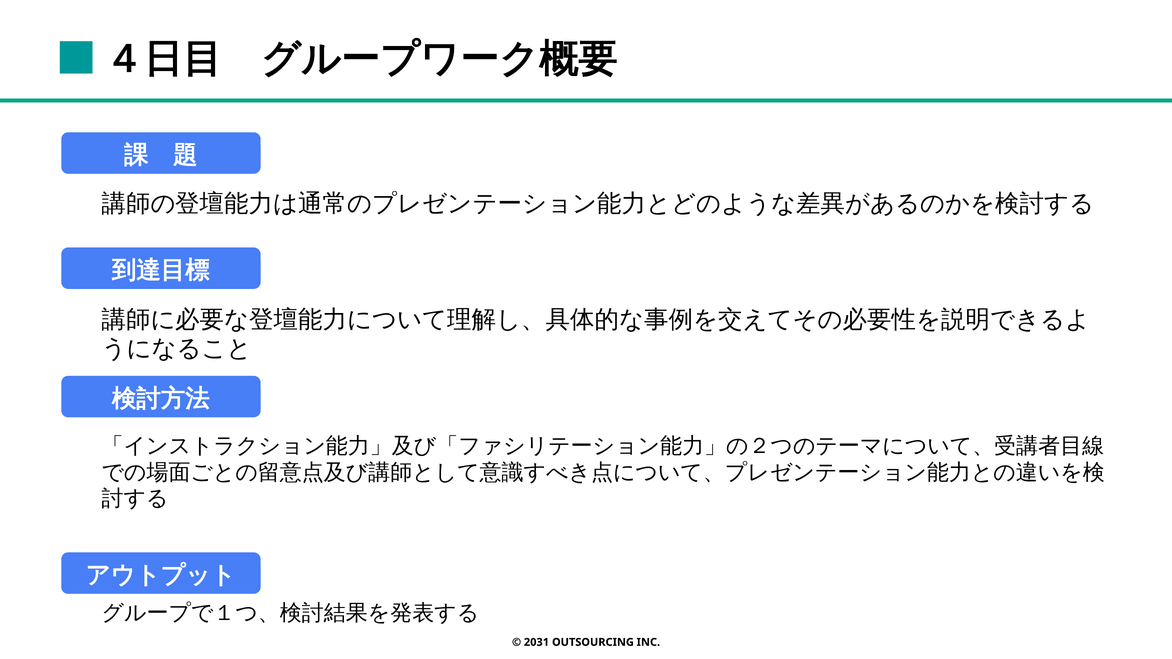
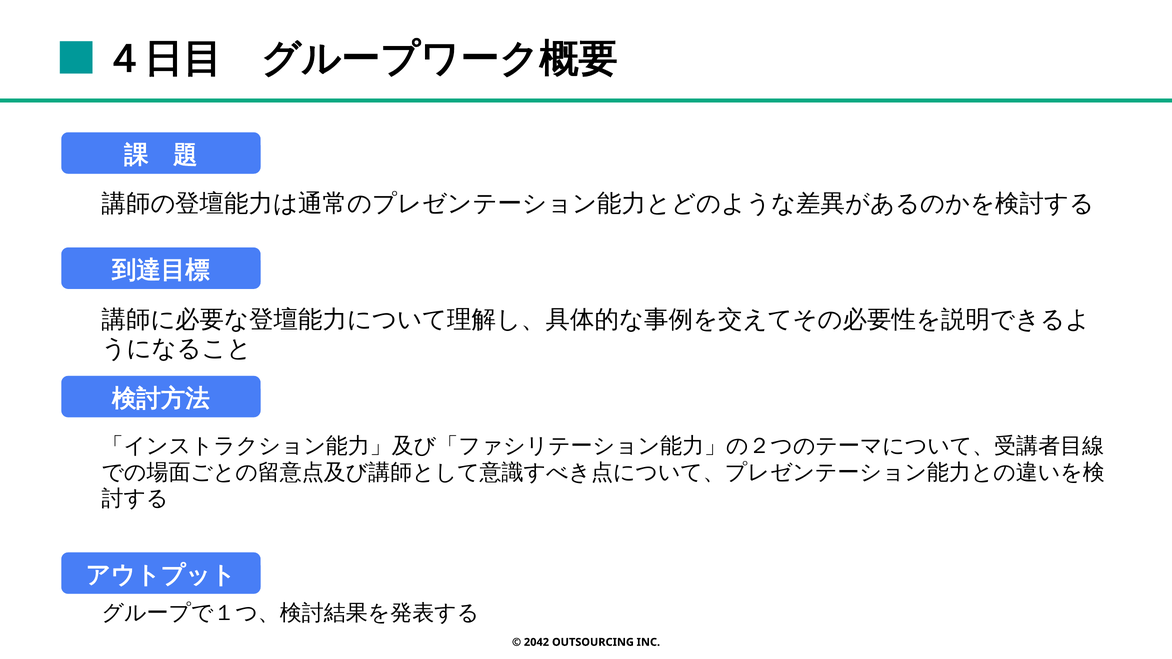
2031: 2031 -> 2042 (536, 642)
